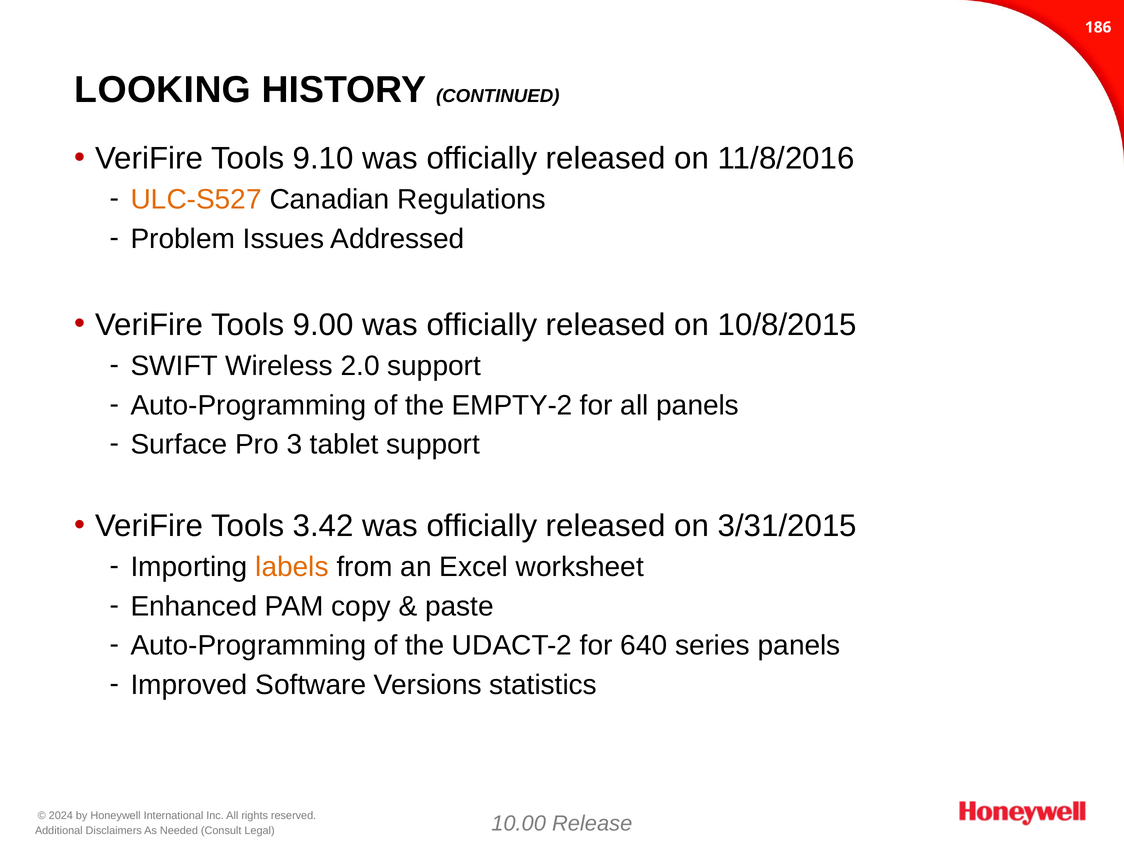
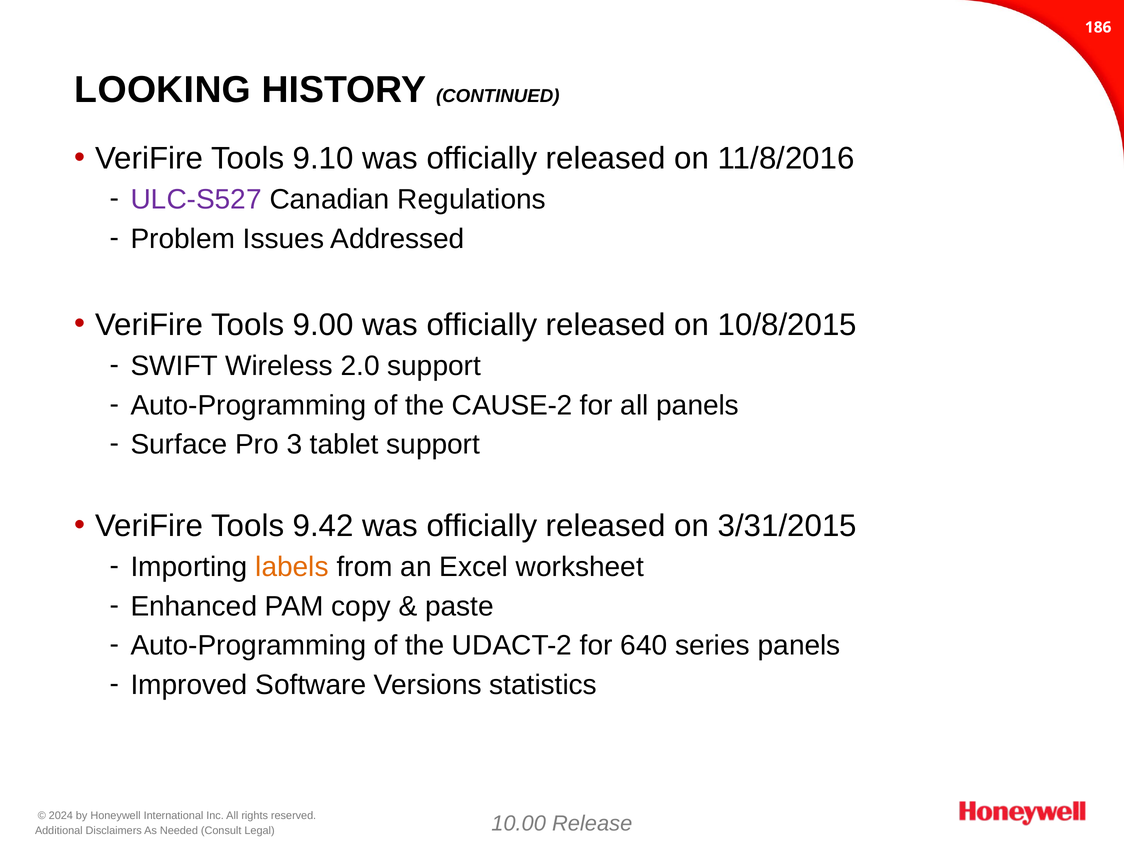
ULC-S527 colour: orange -> purple (196, 200)
EMPTY-2: EMPTY-2 -> CAUSE-2 (512, 405)
3.42: 3.42 -> 9.42 (323, 526)
